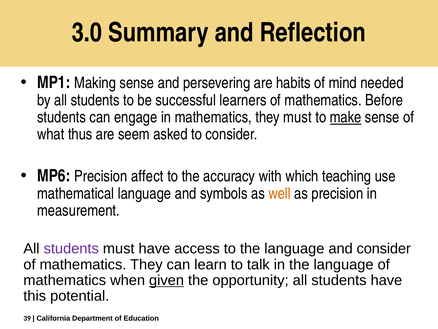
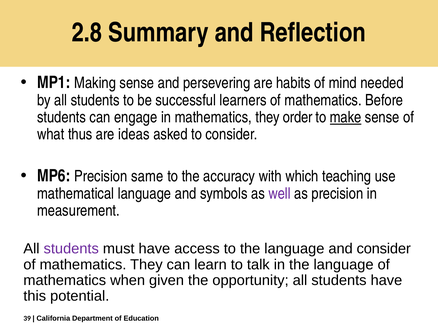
3.0: 3.0 -> 2.8 (87, 33)
they must: must -> order (298, 117)
seem: seem -> ideas (134, 134)
affect: affect -> same (147, 176)
well colour: orange -> purple (280, 193)
given underline: present -> none (167, 280)
